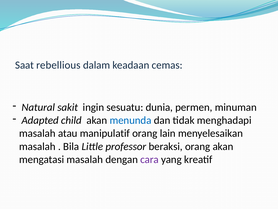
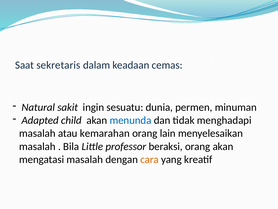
rebellious: rebellious -> sekretaris (58, 65)
manipulatif: manipulatif -> kemarahan (105, 133)
cara colour: purple -> orange (150, 159)
